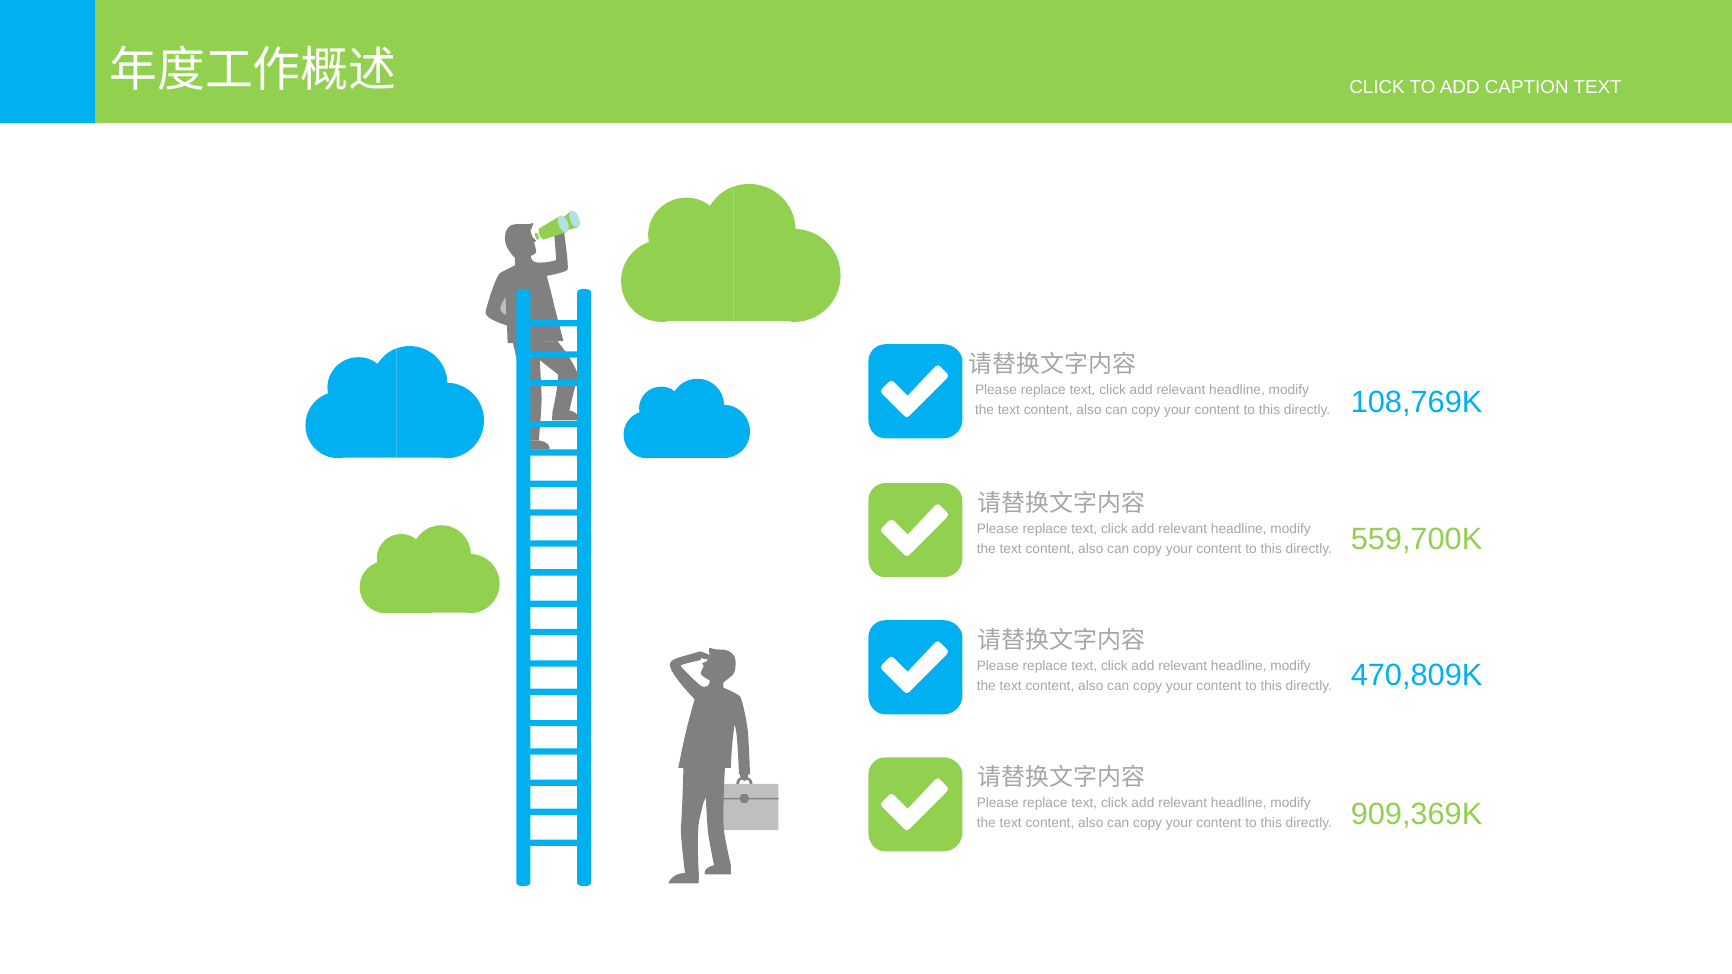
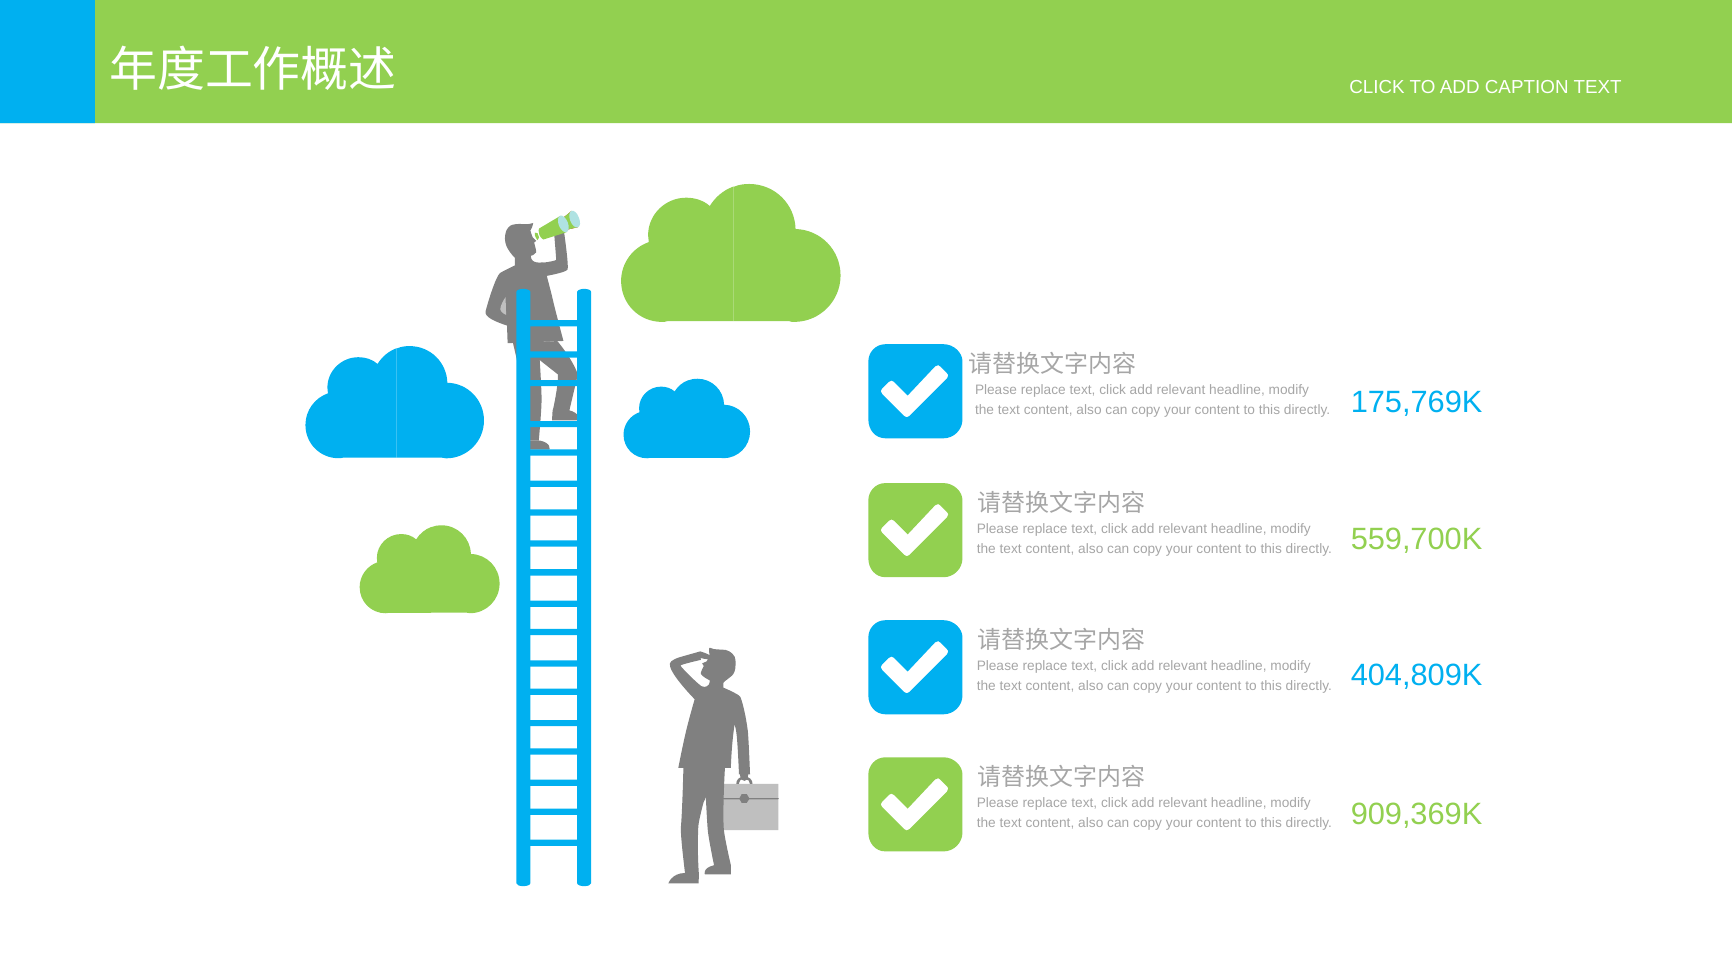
108,769K: 108,769K -> 175,769K (1417, 403)
470,809K: 470,809K -> 404,809K (1417, 675)
